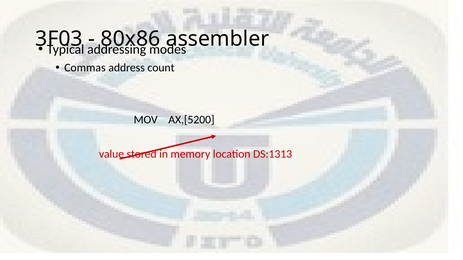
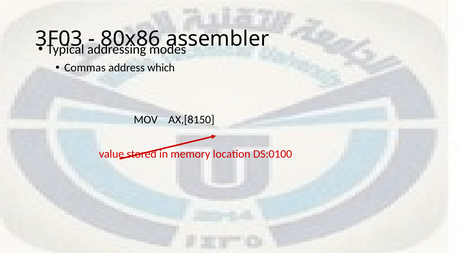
count: count -> which (161, 68)
AX,[5200: AX,[5200 -> AX,[8150 (191, 120)
DS:1313: DS:1313 -> DS:0100 (273, 154)
